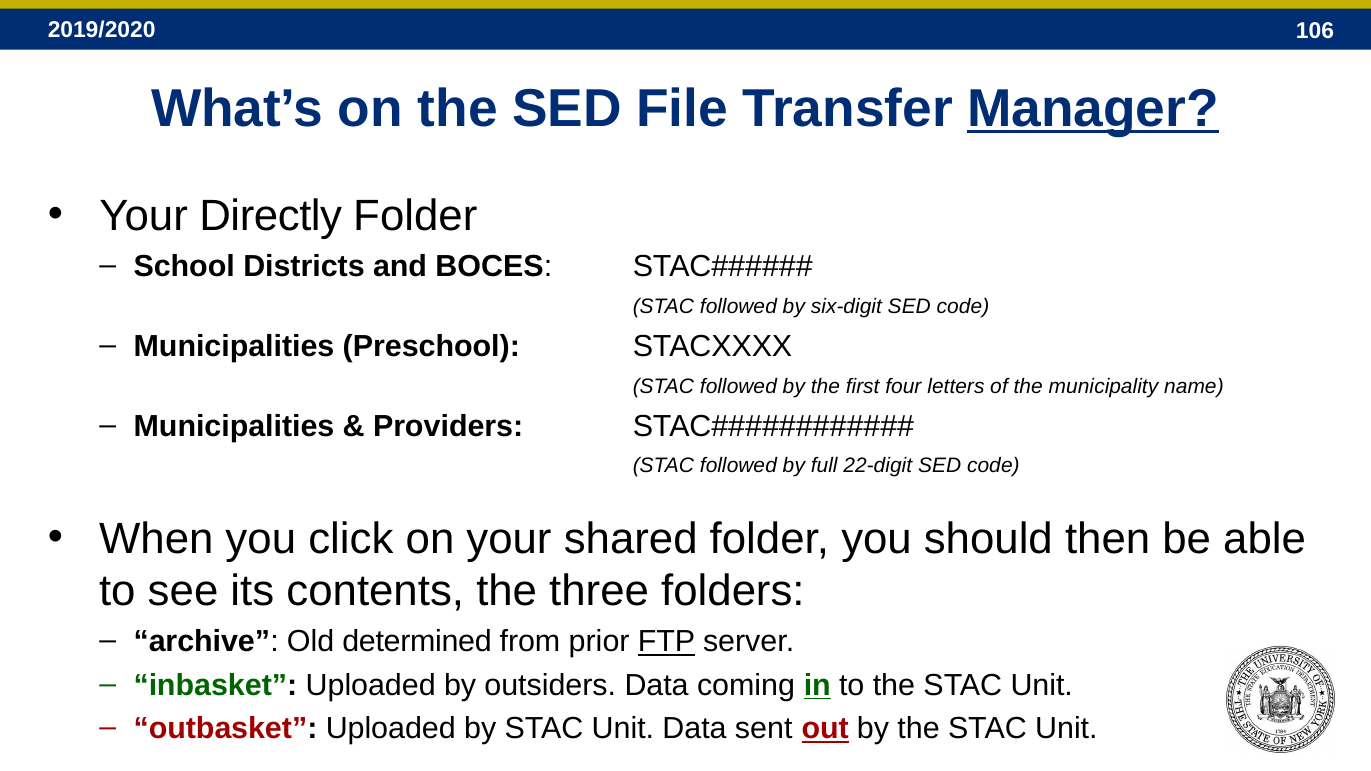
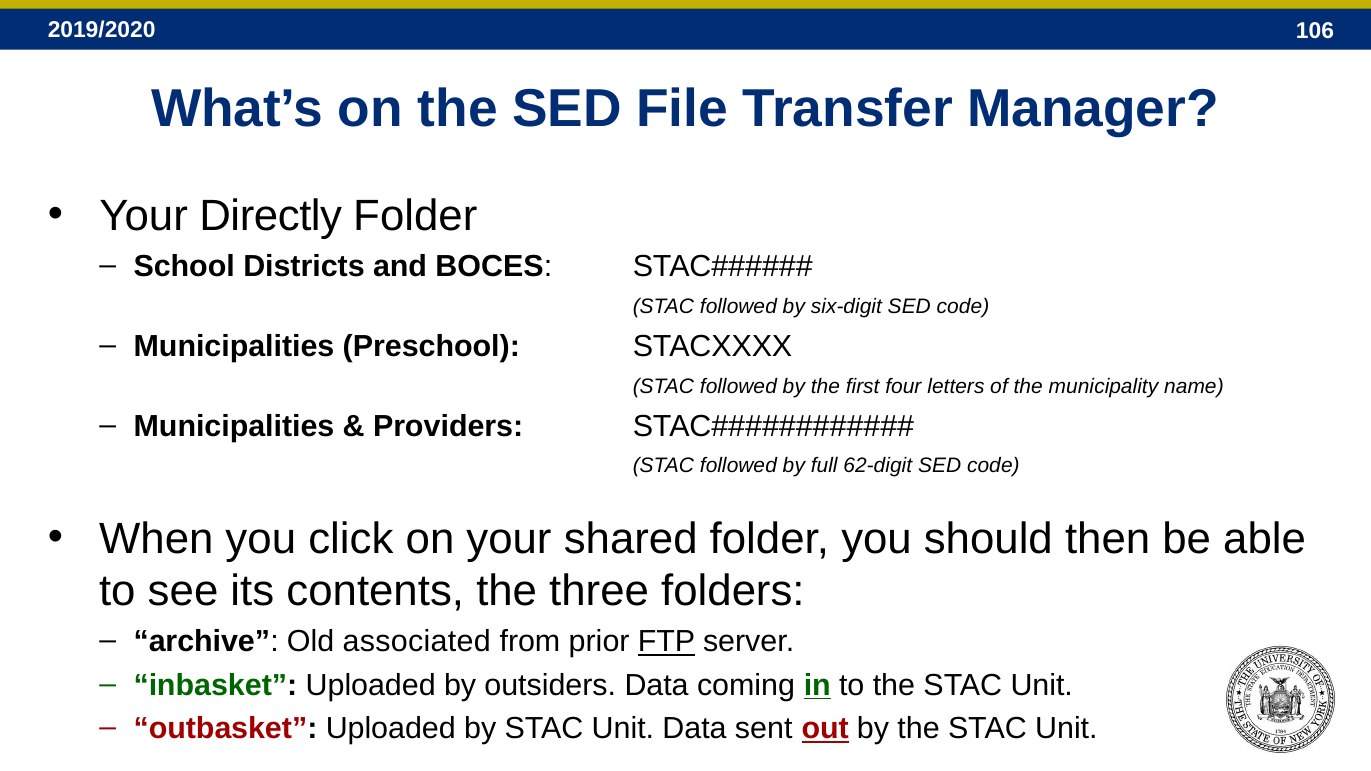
Manager underline: present -> none (1093, 109)
22-digit: 22-digit -> 62-digit (878, 466)
determined: determined -> associated (417, 642)
